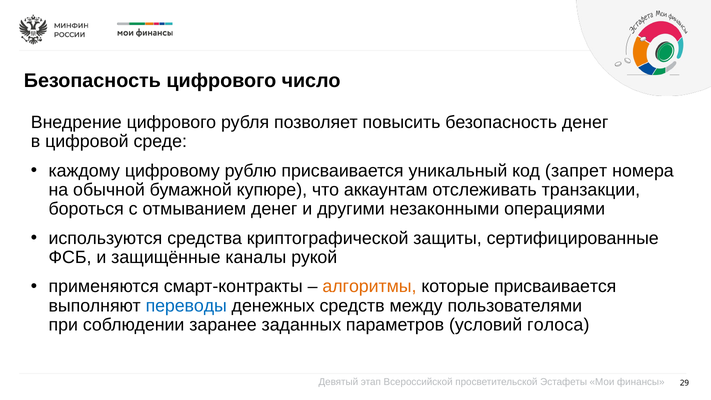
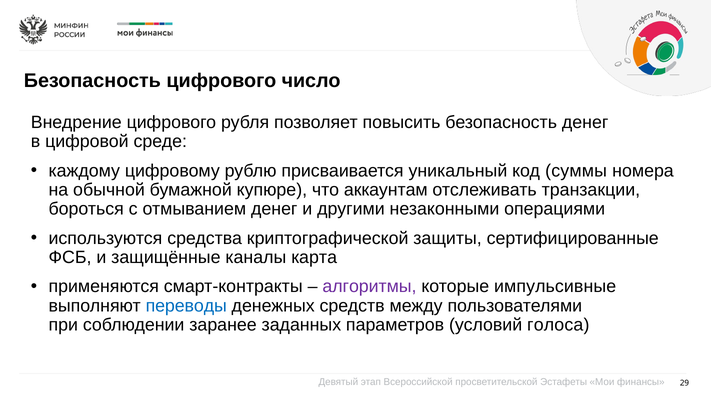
запрет: запрет -> суммы (576, 171)
рукой: рукой -> карта (314, 257)
алгоритмы colour: orange -> purple (369, 286)
которые присваивается: присваивается -> импульсивные (555, 286)
